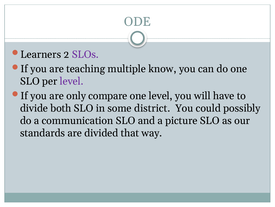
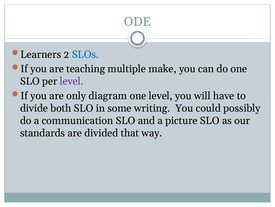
SLOs colour: purple -> blue (85, 54)
know: know -> make (162, 69)
compare: compare -> diagram (108, 95)
district: district -> writing (152, 108)
